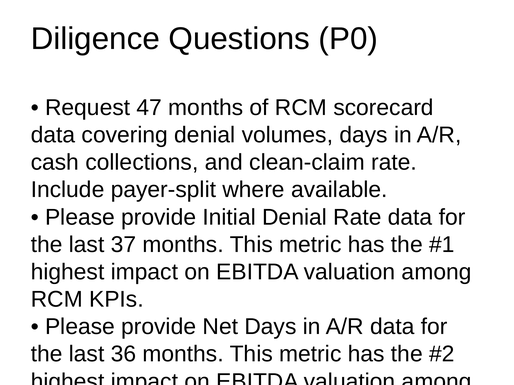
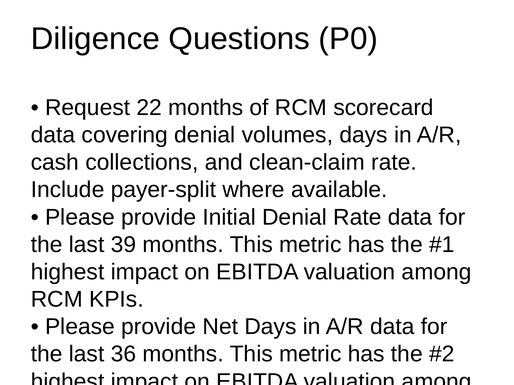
47: 47 -> 22 (149, 108)
37: 37 -> 39 (123, 245)
